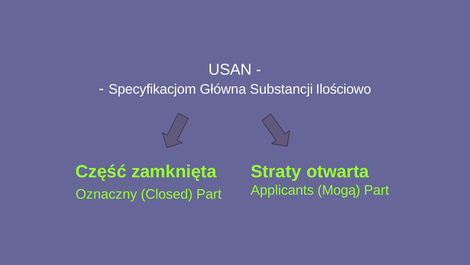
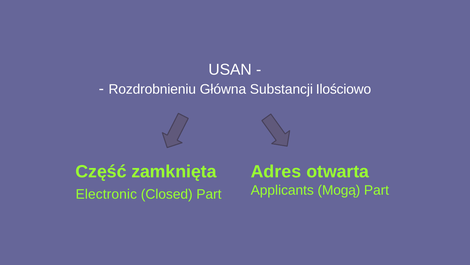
Specyfikacjom: Specyfikacjom -> Rozdrobnieniu (152, 89)
Straty: Straty -> Adres (276, 171)
Oznaczny: Oznaczny -> Electronic (106, 194)
